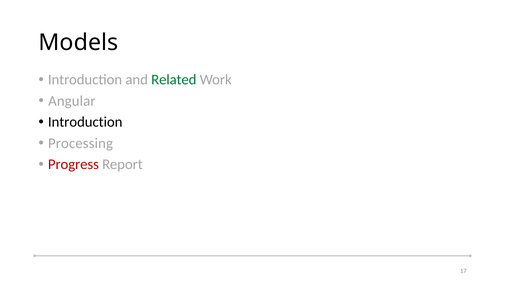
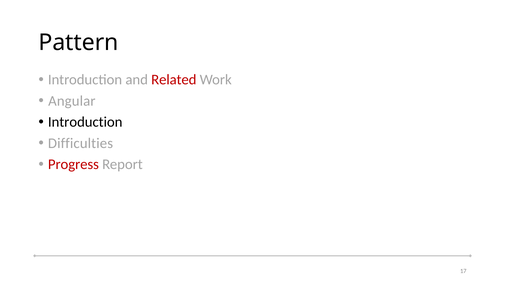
Models: Models -> Pattern (79, 42)
Related colour: green -> red (174, 80)
Processing: Processing -> Difficulties (81, 143)
